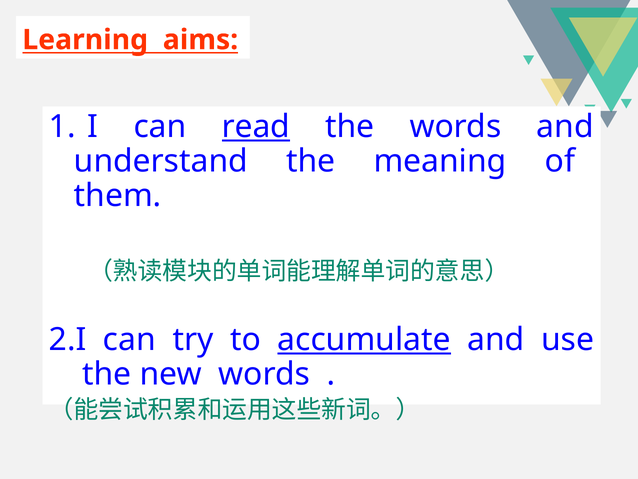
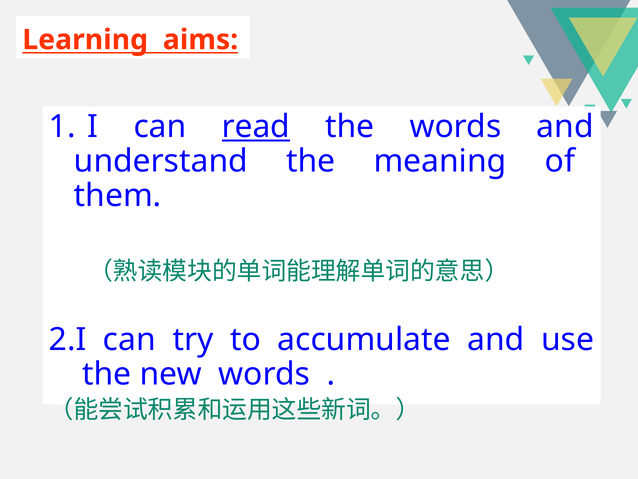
accumulate underline: present -> none (364, 339)
